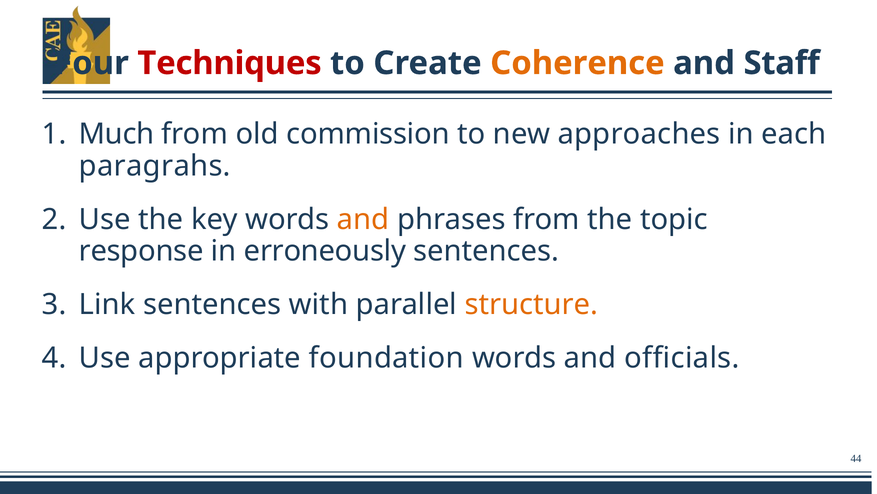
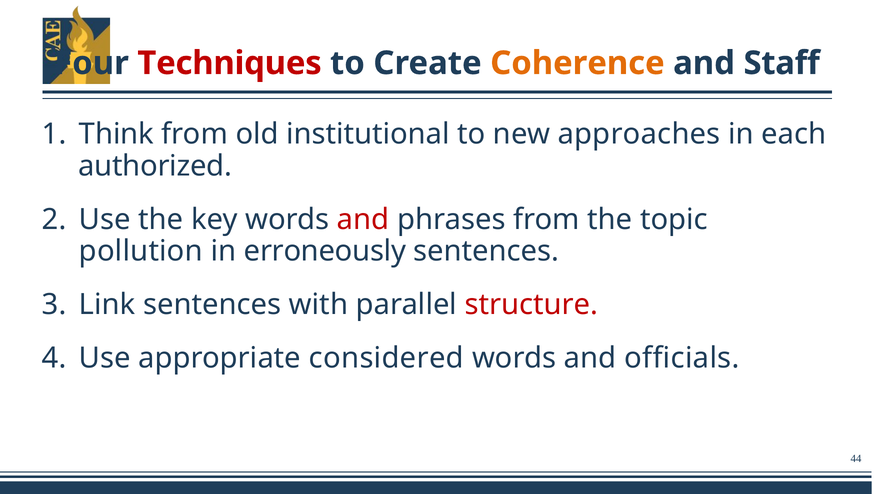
Much: Much -> Think (116, 134)
commission: commission -> institutional (368, 134)
paragrahs: paragrahs -> authorized (155, 166)
and colour: orange -> red (363, 219)
response: response -> pollution (141, 251)
structure colour: orange -> red (531, 304)
foundation: foundation -> considered (386, 358)
